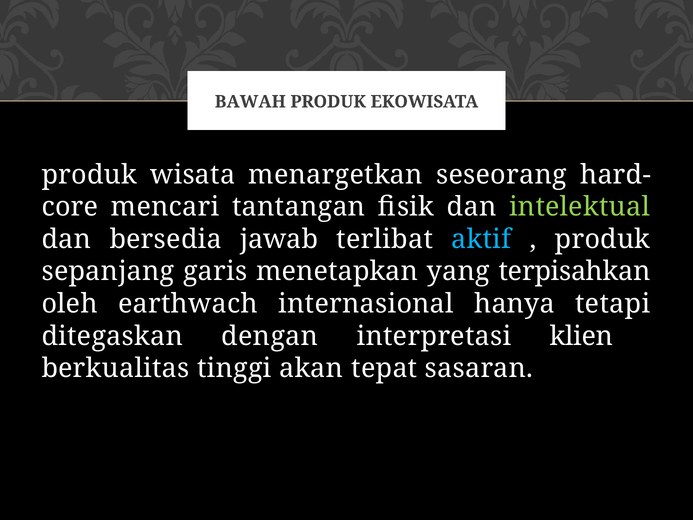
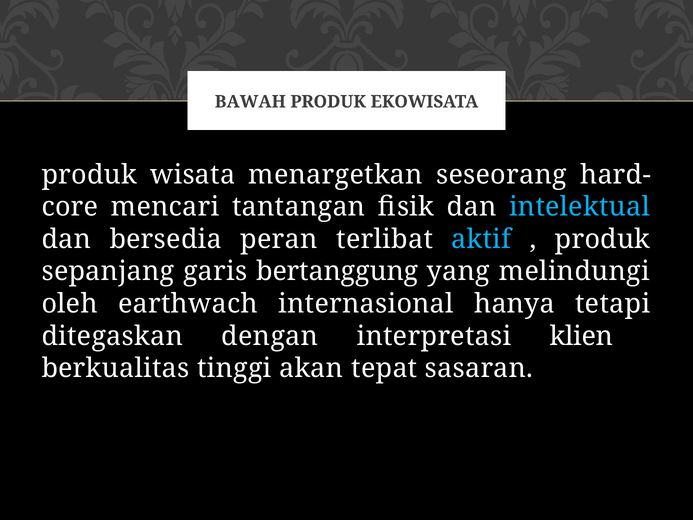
intelektual colour: light green -> light blue (580, 207)
jawab: jawab -> peran (279, 239)
menetapkan: menetapkan -> bertanggung (337, 271)
terpisahkan: terpisahkan -> melindungi (574, 271)
